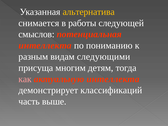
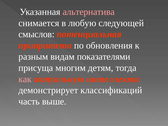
альтернатива colour: yellow -> pink (89, 12)
работы: работы -> любую (82, 23)
интеллекта: интеллекта -> приоритета (45, 45)
пониманию: пониманию -> обновления (109, 45)
следующими: следующими -> показателями (104, 57)
